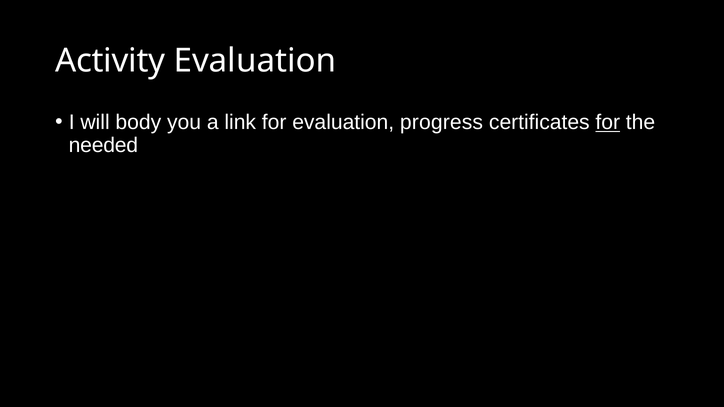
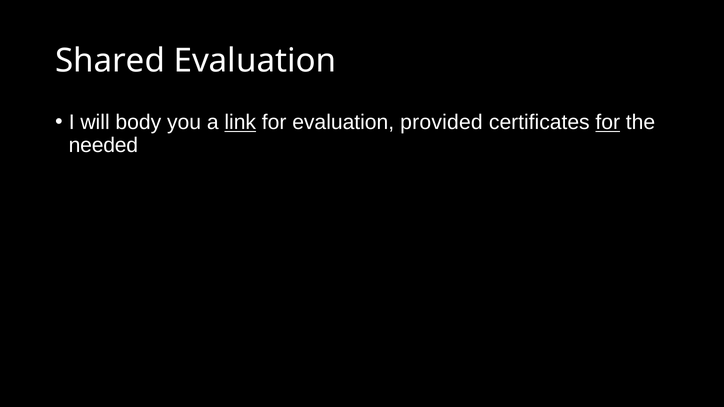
Activity: Activity -> Shared (110, 61)
link underline: none -> present (240, 122)
progress: progress -> provided (441, 122)
